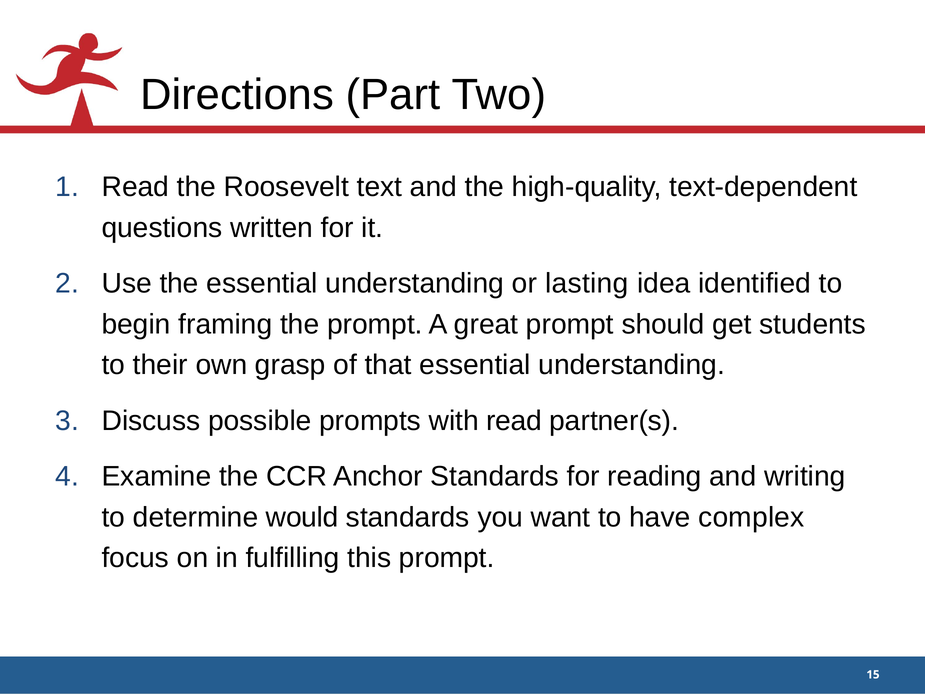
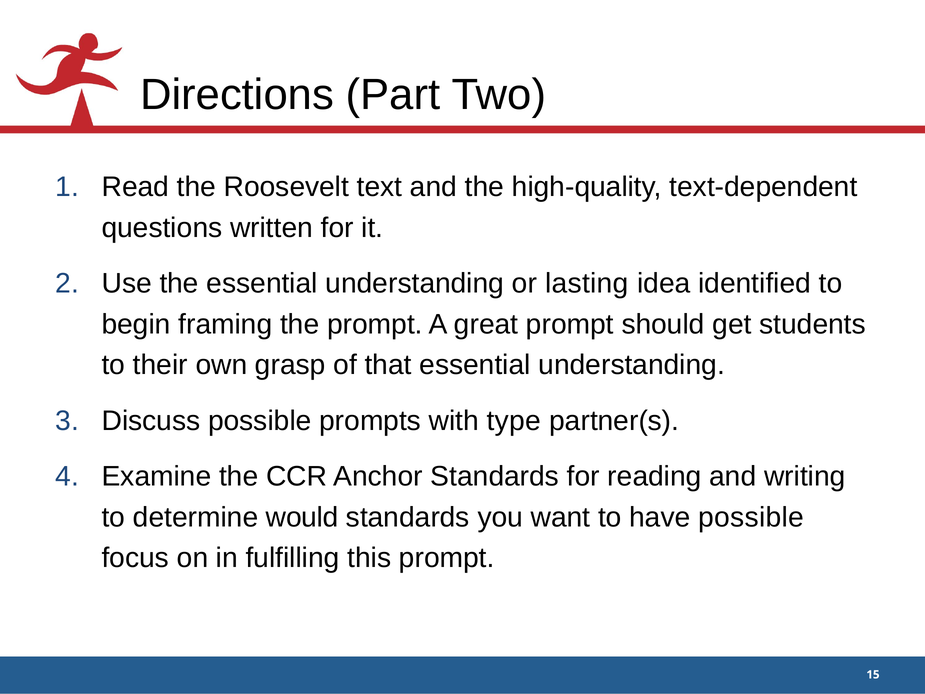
with read: read -> type (514, 421)
have complex: complex -> possible (751, 517)
